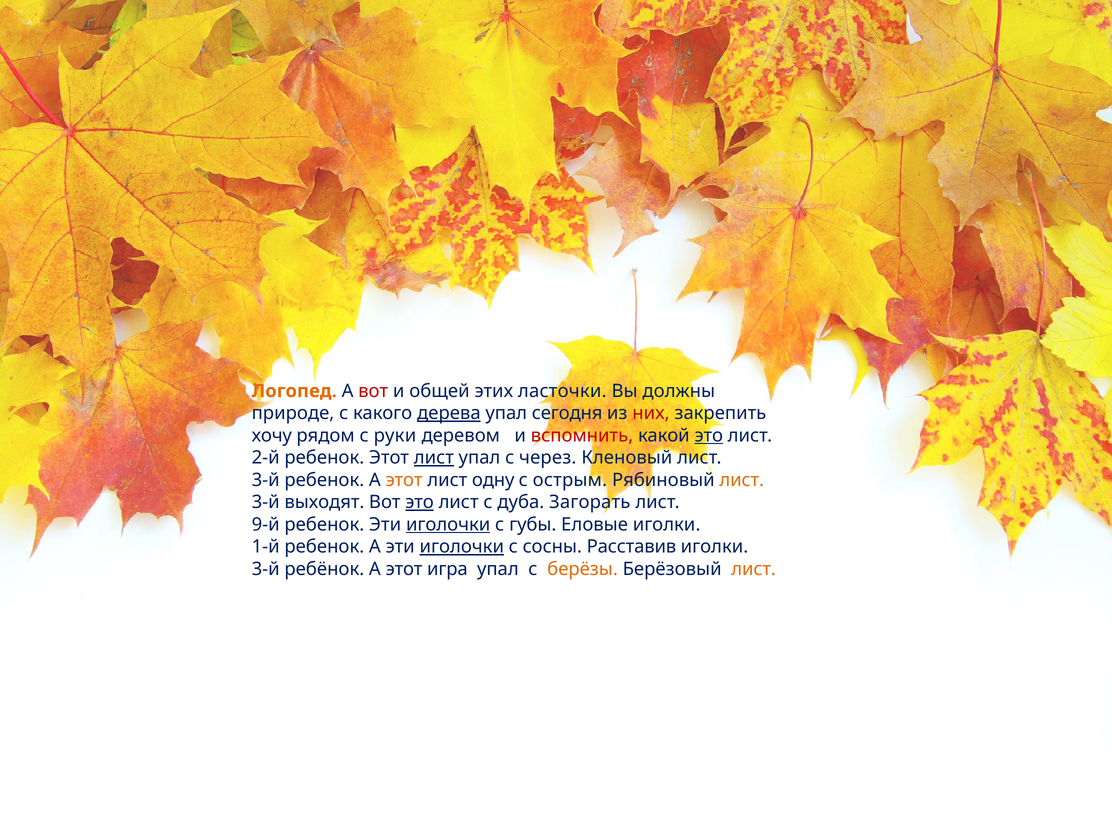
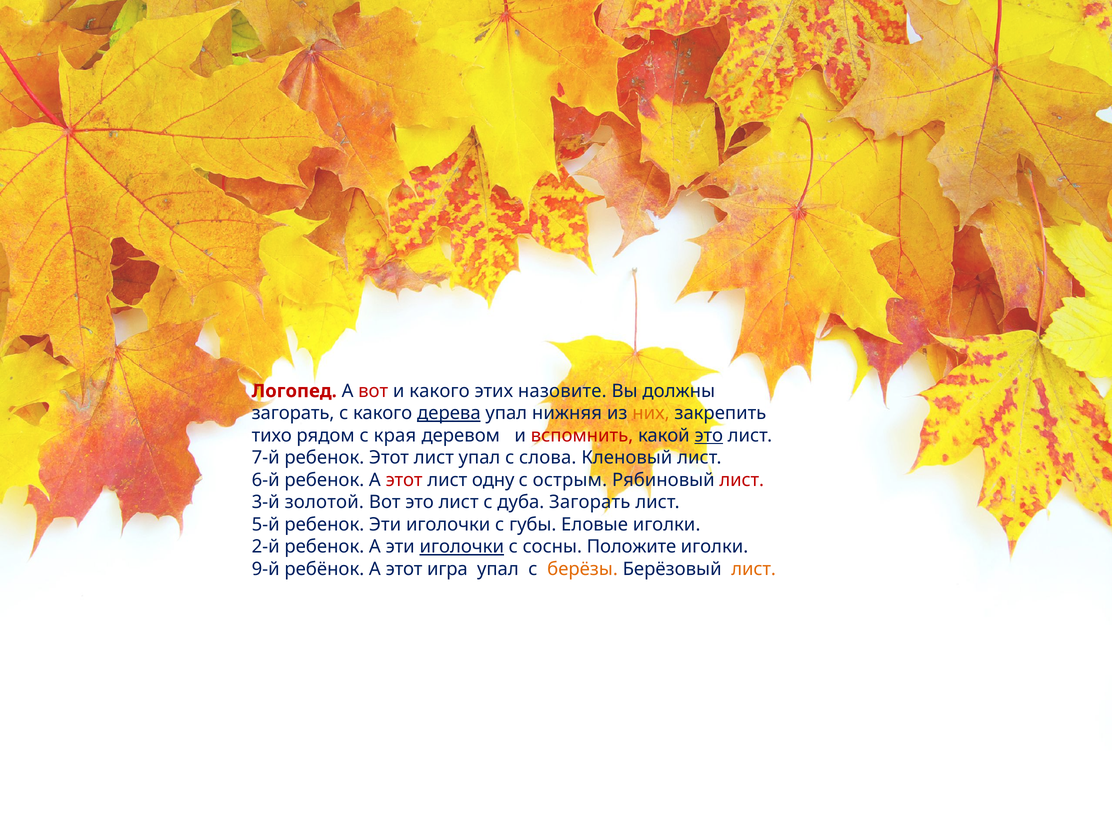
Логопед colour: orange -> red (294, 391)
и общей: общей -> какого (439, 391)
ласточки: ласточки -> назовите (562, 391)
природе: природе -> загорать (293, 413)
сегодня: сегодня -> нижняя (567, 413)
них colour: red -> orange (651, 413)
хочу: хочу -> тихо (272, 436)
руки: руки -> края (395, 436)
2-й: 2-й -> 7-й (266, 458)
лист underline: present -> none (434, 458)
через: через -> слова (548, 458)
3-й: 3-й -> 6-й (266, 480)
этот colour: orange -> red (404, 480)
лист colour: orange -> red (742, 480)
выходят: выходят -> золотой (324, 502)
это underline: present -> none (420, 502)
9-й: 9-й -> 5-й (266, 524)
иголочки underline: present -> none (448, 524)
1-й: 1-й -> 2-й (266, 547)
Расставив: Расставив -> Положите (631, 547)
3-й: 3-й -> 9-й (266, 569)
